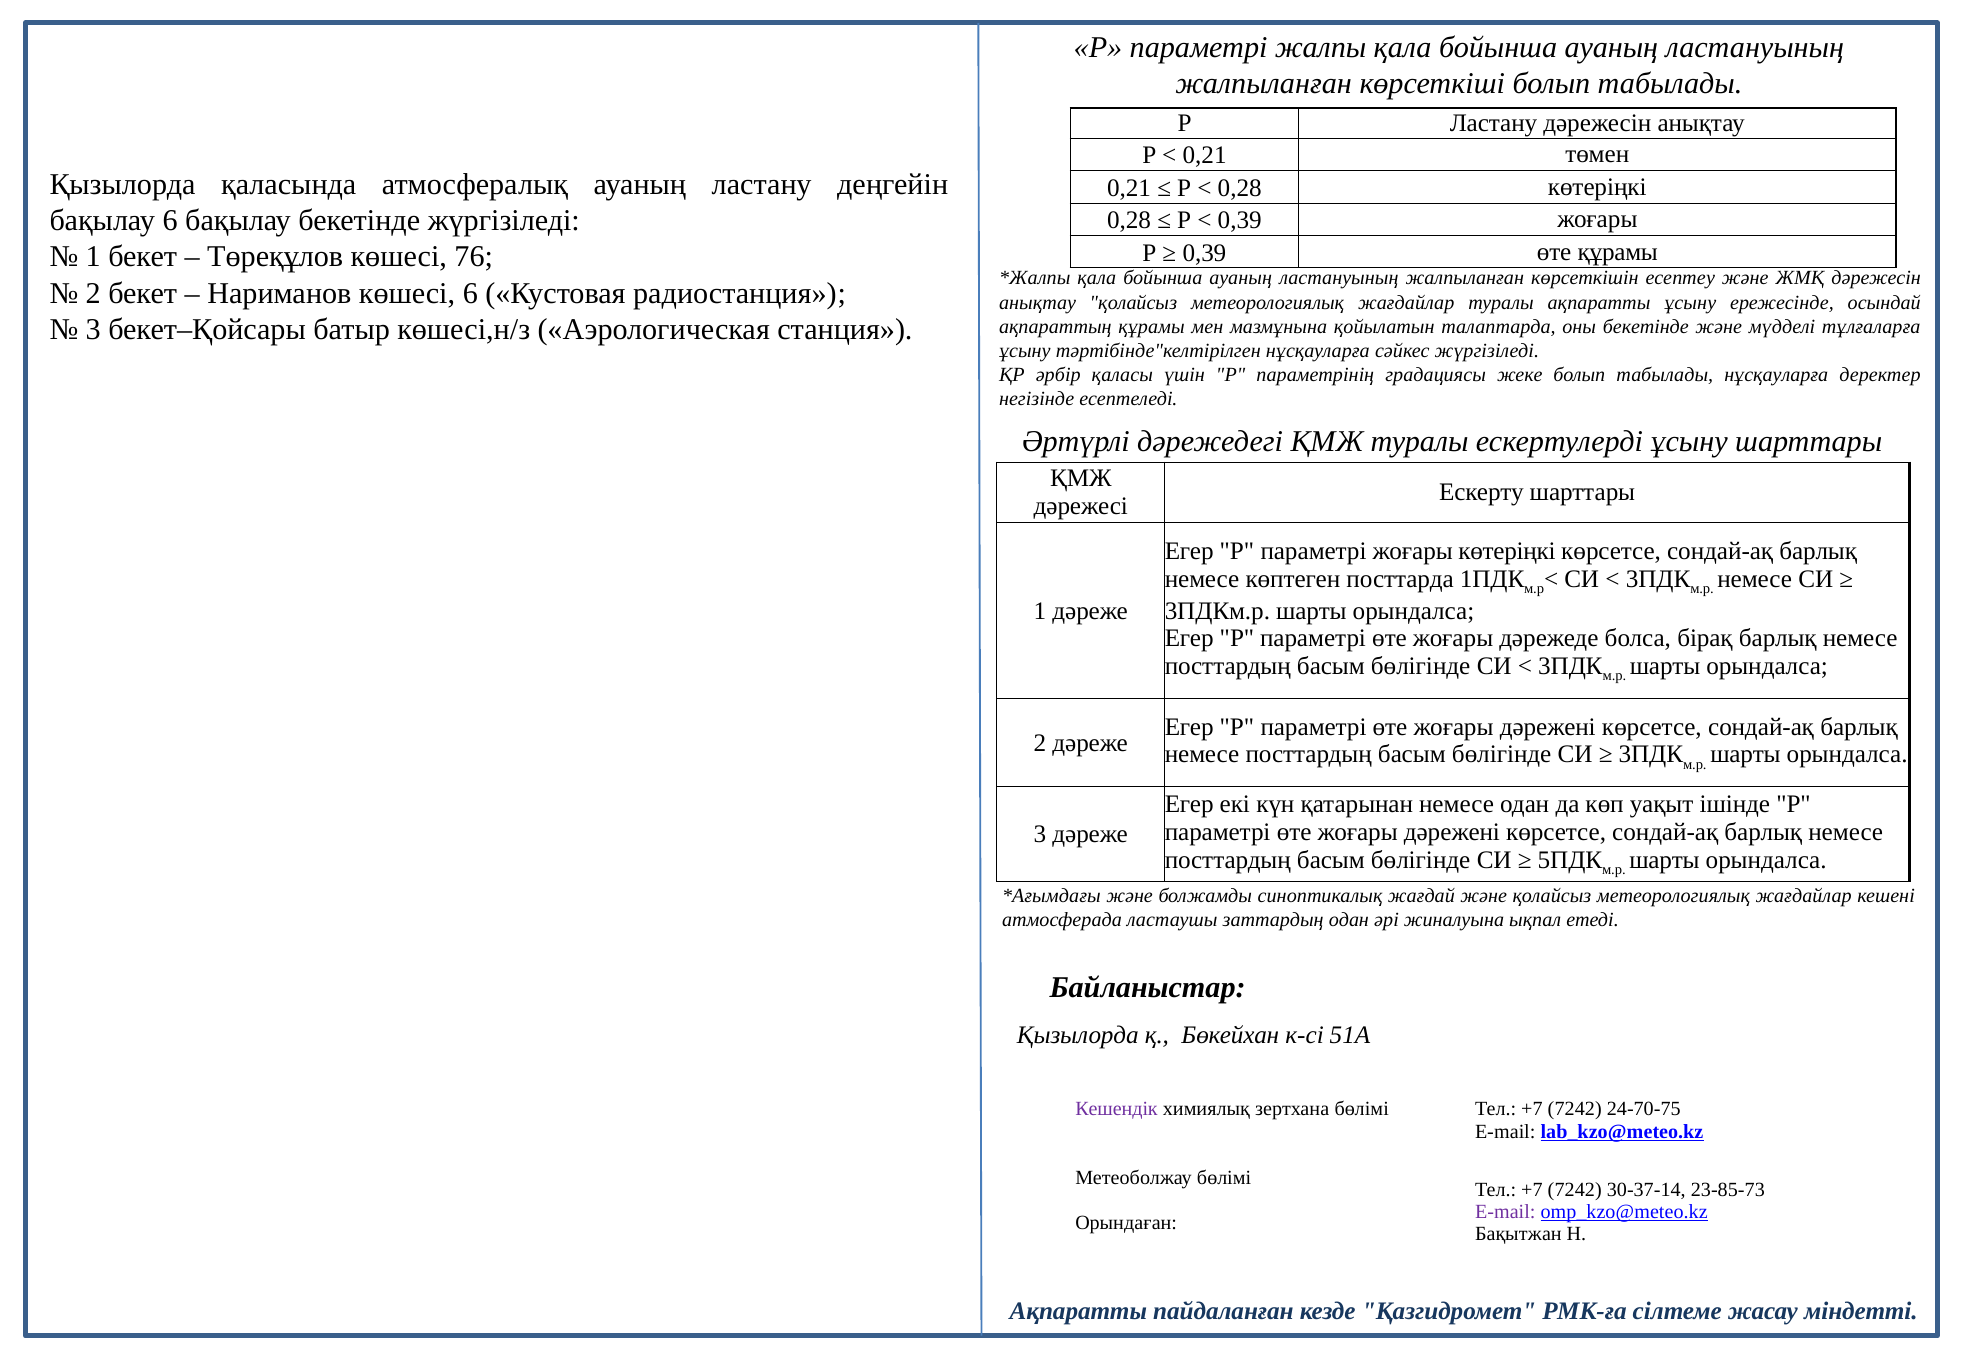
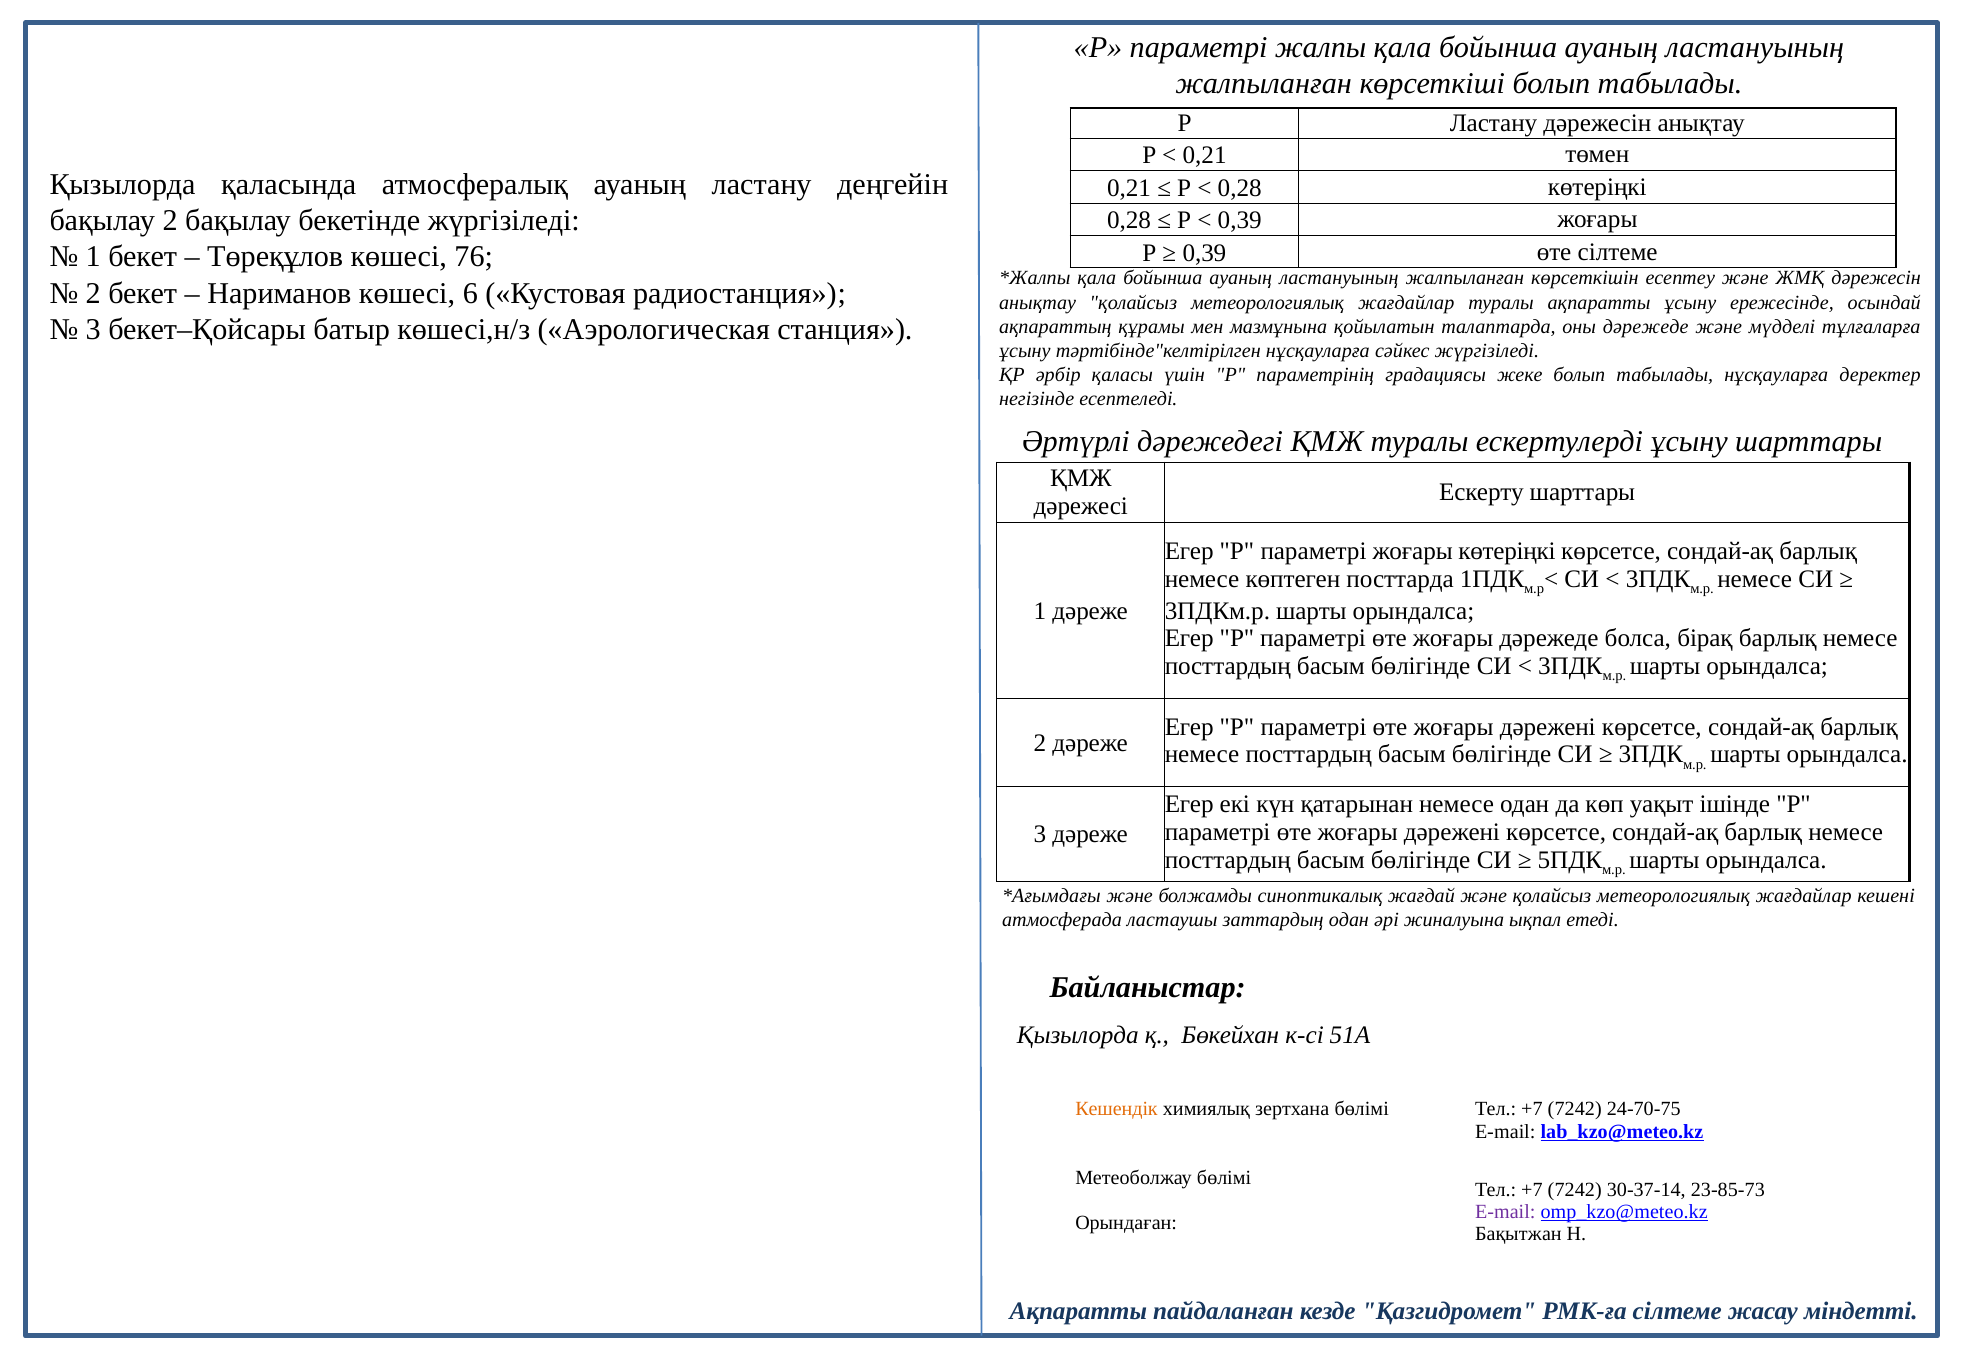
бақылау 6: 6 -> 2 (170, 221)
өте құрамы: құрамы -> сілтеме (1618, 252)
оны бекетінде: бекетінде -> дәрежеде (1646, 327)
Кешендік colour: purple -> orange (1117, 1109)
